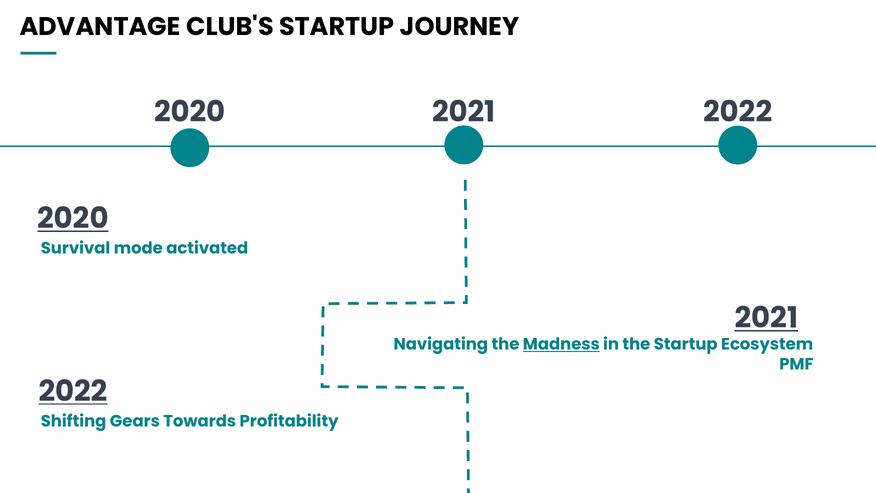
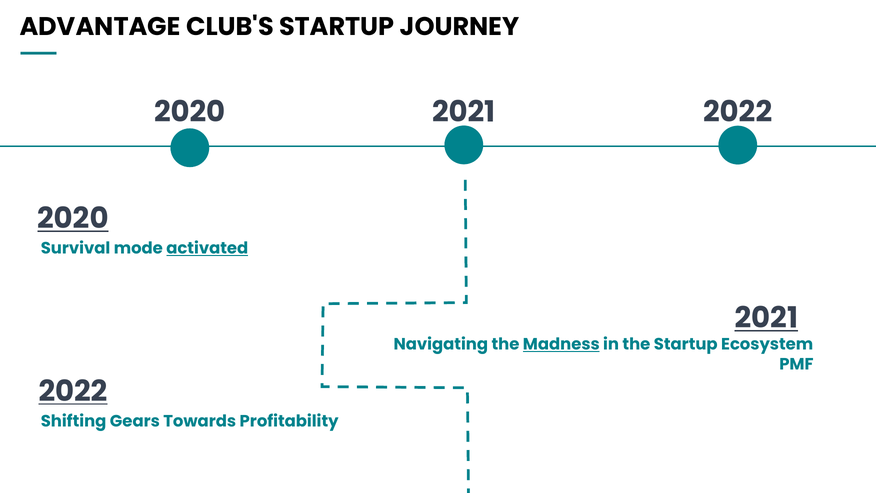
activated underline: none -> present (207, 248)
